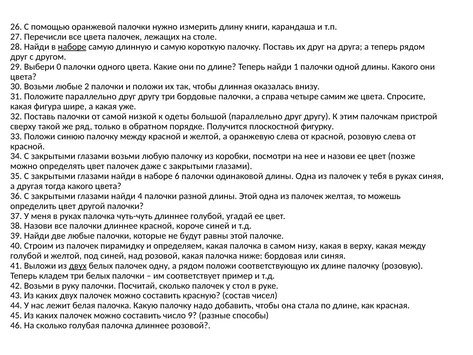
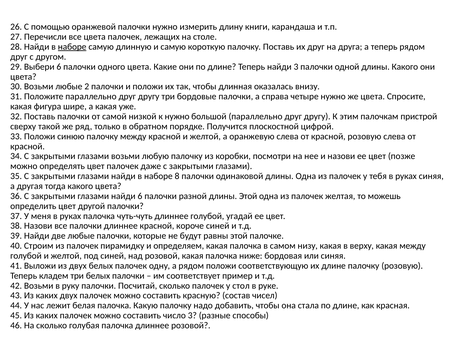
Выбери 0: 0 -> 6 (59, 67)
найди 1: 1 -> 3 (296, 67)
четыре самим: самим -> нужно (333, 96)
к одеты: одеты -> нужно (177, 116)
фигурку: фигурку -> цифрой (317, 126)
6: 6 -> 8 (177, 176)
найди 4: 4 -> 6 (140, 196)
двух underline: present -> none (78, 266)
число 9: 9 -> 3 (192, 315)
